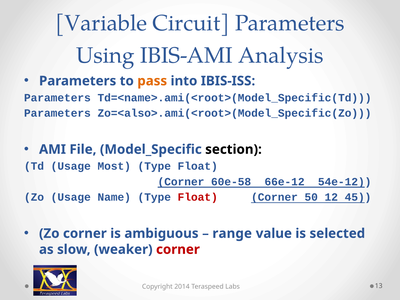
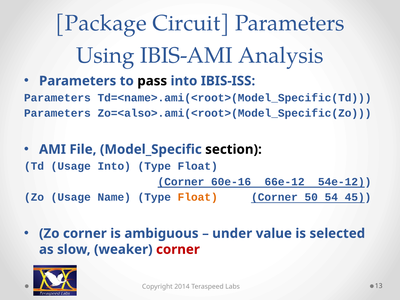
Variable: Variable -> Package (101, 23)
pass colour: orange -> black (152, 81)
Usage Most: Most -> Into (114, 166)
60e-58: 60e-58 -> 60e-16 (231, 182)
Float colour: red -> orange (198, 197)
12: 12 -> 54 (331, 197)
range: range -> under (232, 233)
